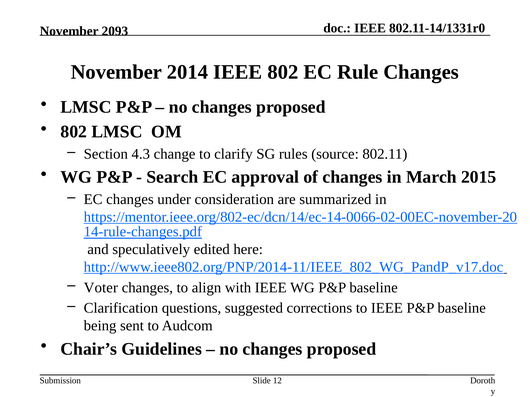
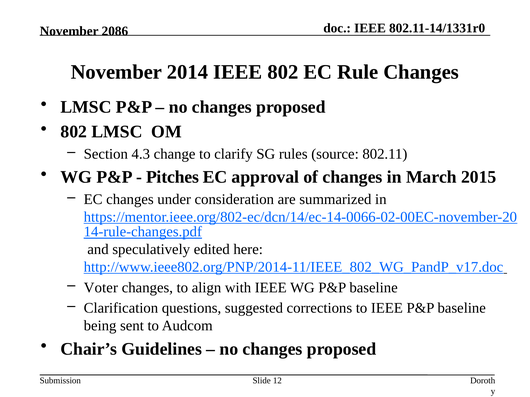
2093: 2093 -> 2086 (115, 31)
Search: Search -> Pitches (172, 177)
